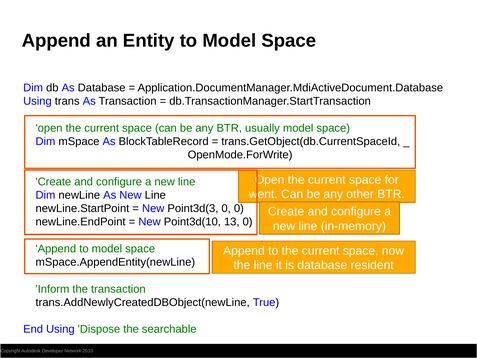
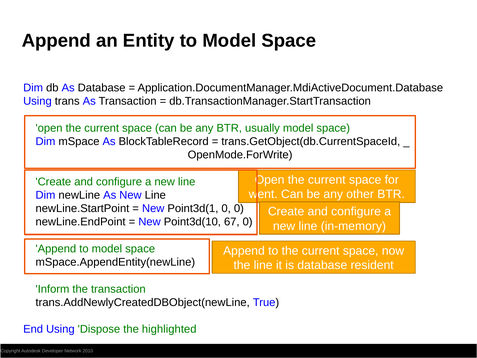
Point3d(3: Point3d(3 -> Point3d(1 (193, 208)
13: 13 -> 67 (232, 222)
searchable: searchable -> highlighted (169, 329)
